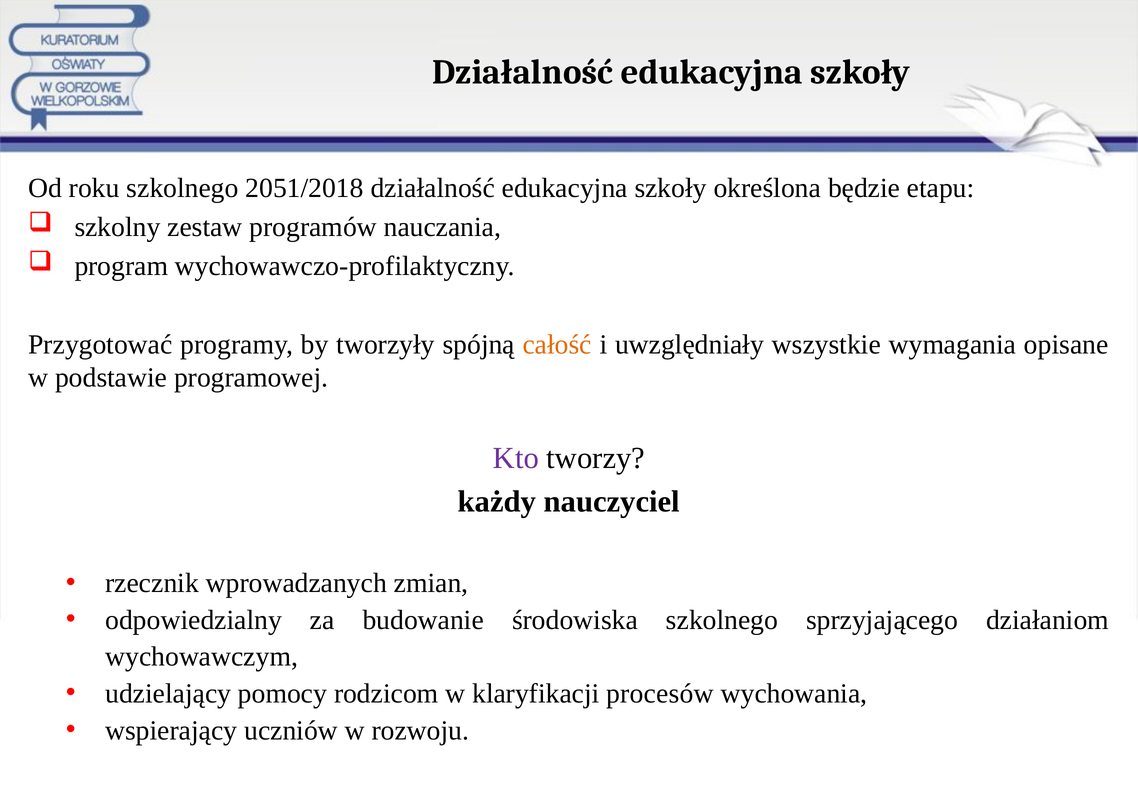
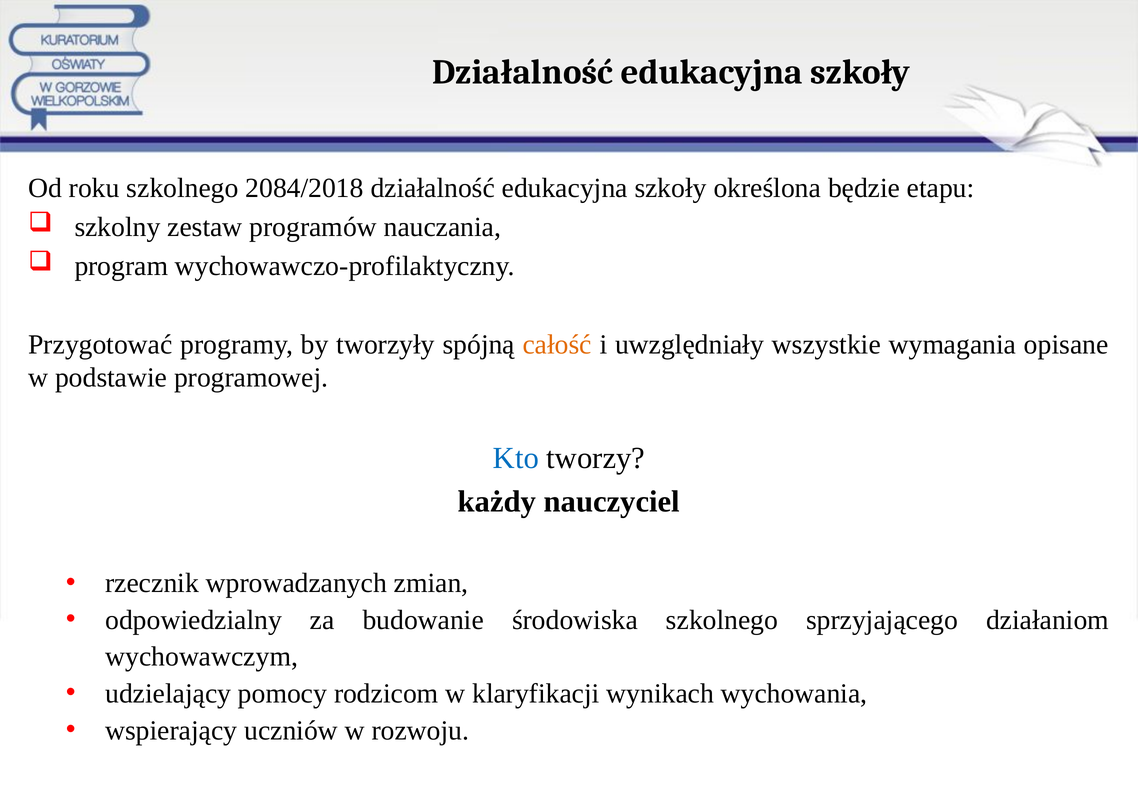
2051/2018: 2051/2018 -> 2084/2018 (305, 188)
Kto colour: purple -> blue (516, 458)
procesów: procesów -> wynikach (660, 693)
